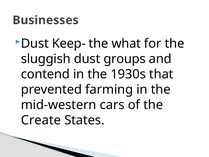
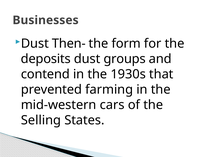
Keep-: Keep- -> Then- (69, 43)
what: what -> form (126, 43)
sluggish: sluggish -> deposits (46, 59)
Create: Create -> Selling (41, 120)
